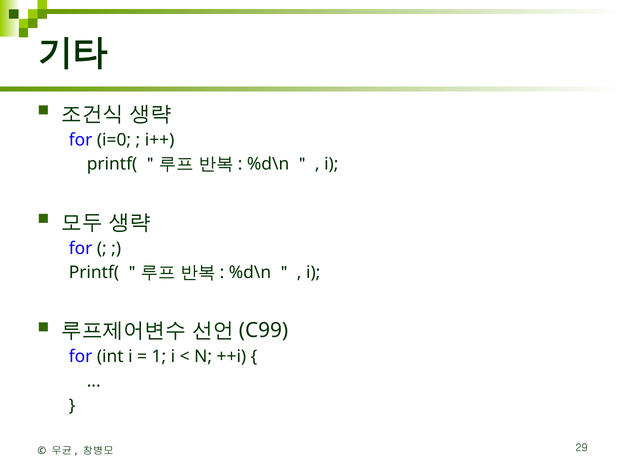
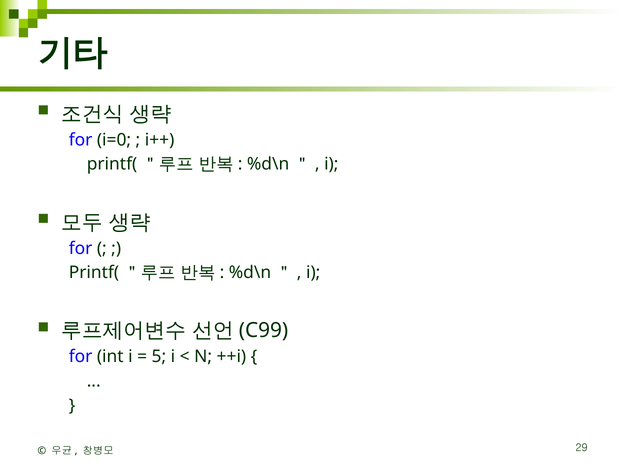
1: 1 -> 5 (159, 356)
